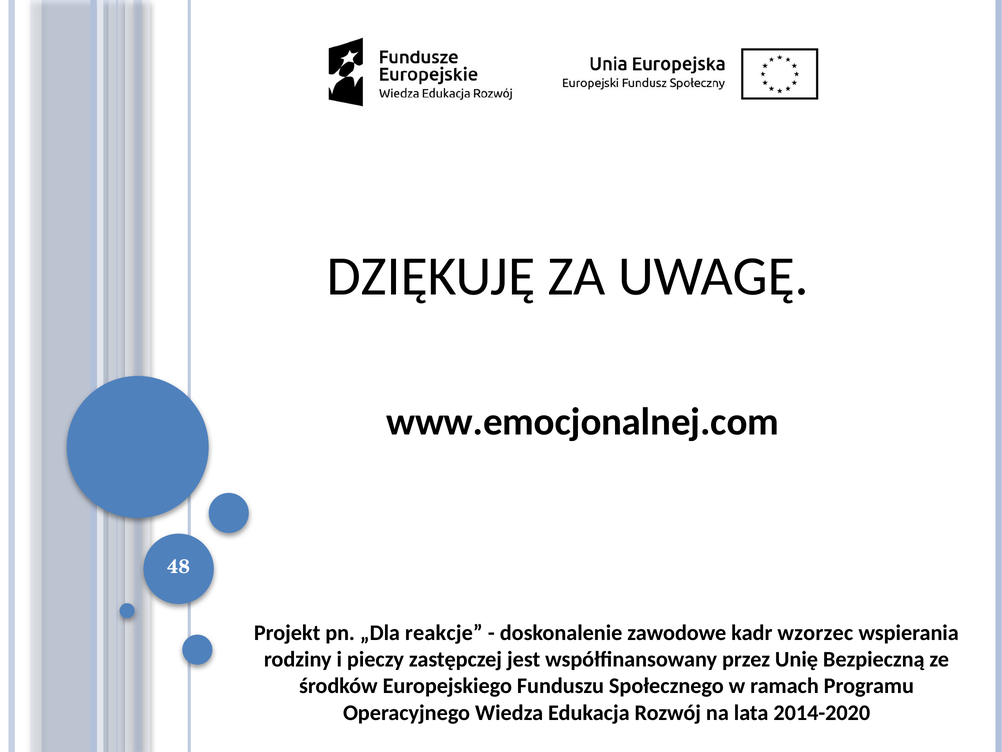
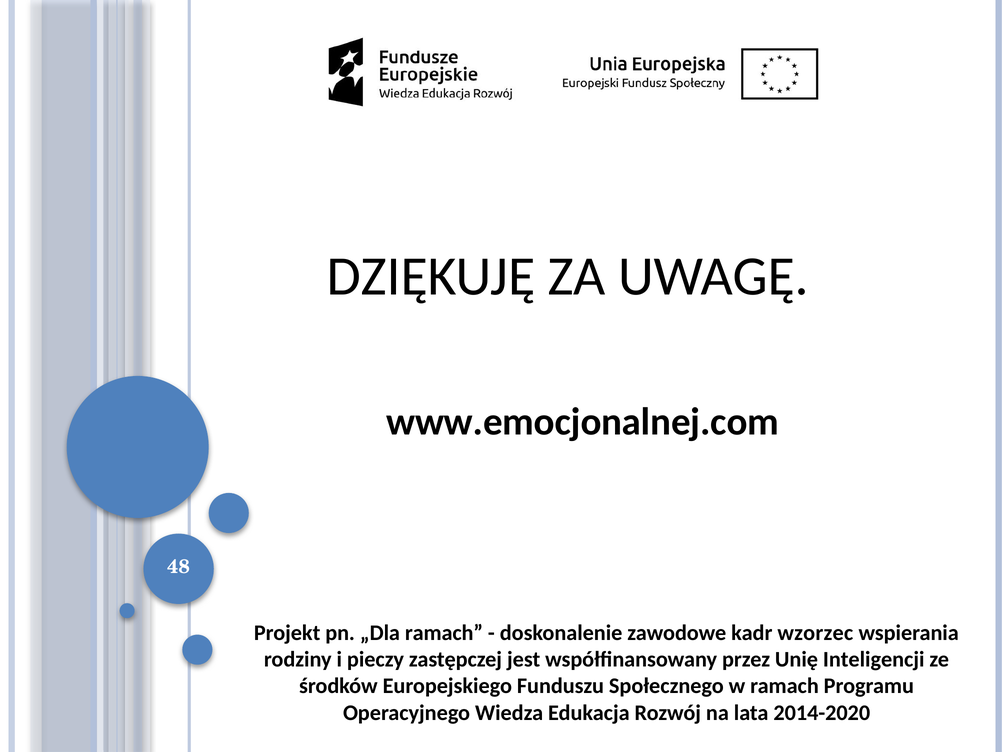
„Dla reakcje: reakcje -> ramach (444, 632)
Bezpieczną: Bezpieczną -> Inteligencji (874, 659)
